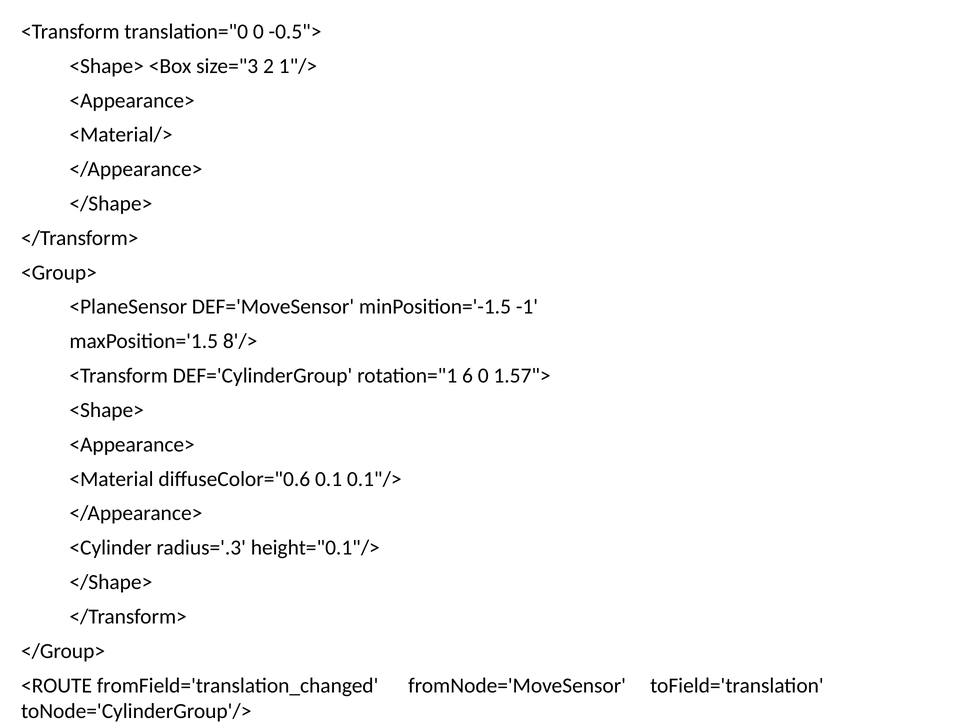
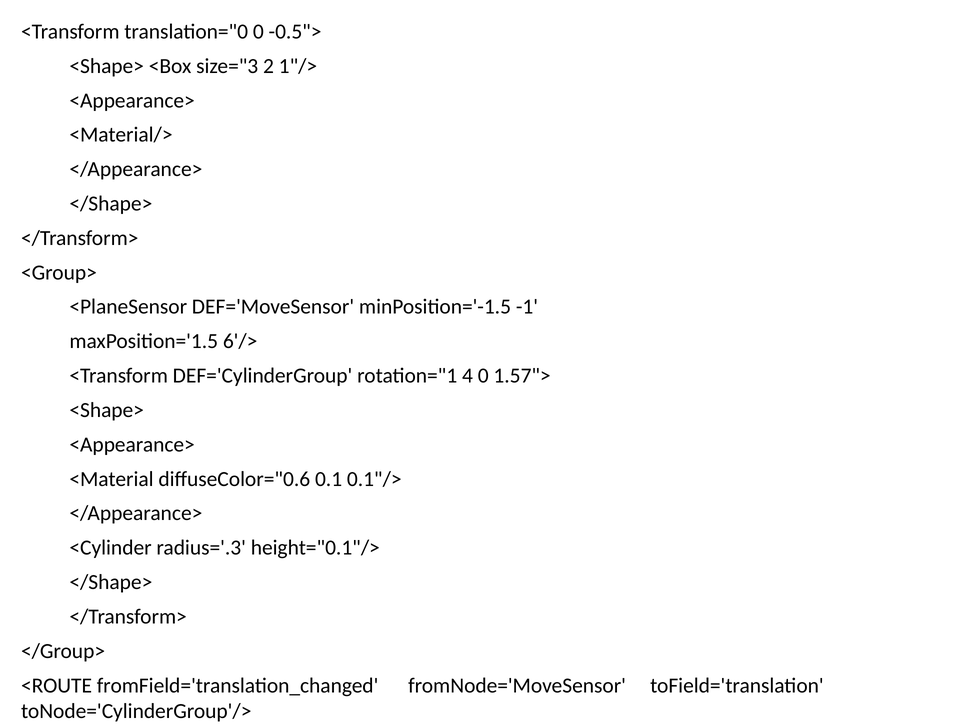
8'/>: 8'/> -> 6'/> (240, 341)
6: 6 -> 4 (467, 376)
